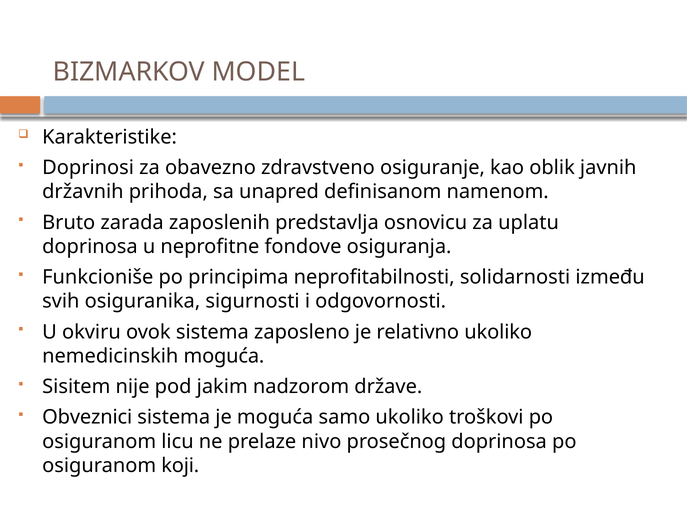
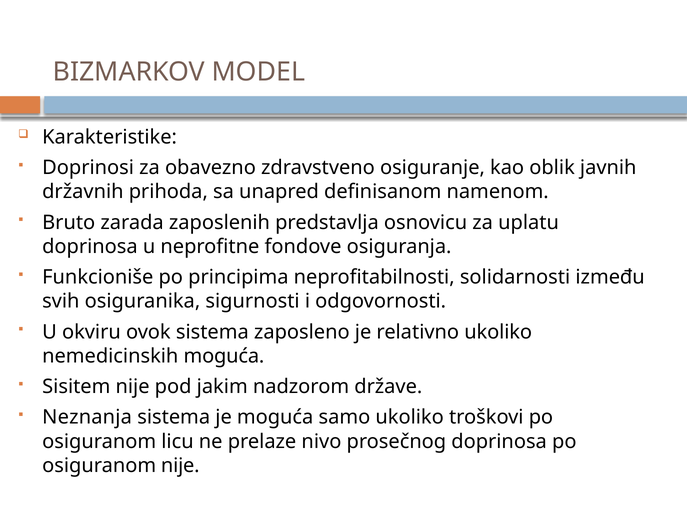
Obveznici: Obveznici -> Neznanja (87, 418)
osiguranom koji: koji -> nije (180, 466)
